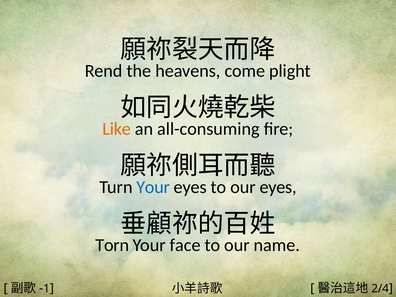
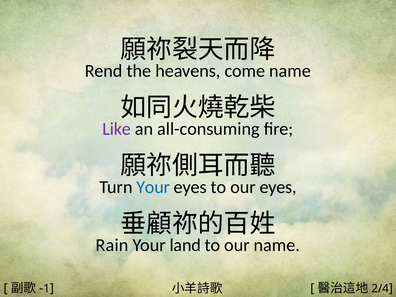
come plight: plight -> name (290, 71)
Like colour: orange -> purple (117, 129)
Torn: Torn -> Rain (112, 245)
face: face -> land (185, 245)
